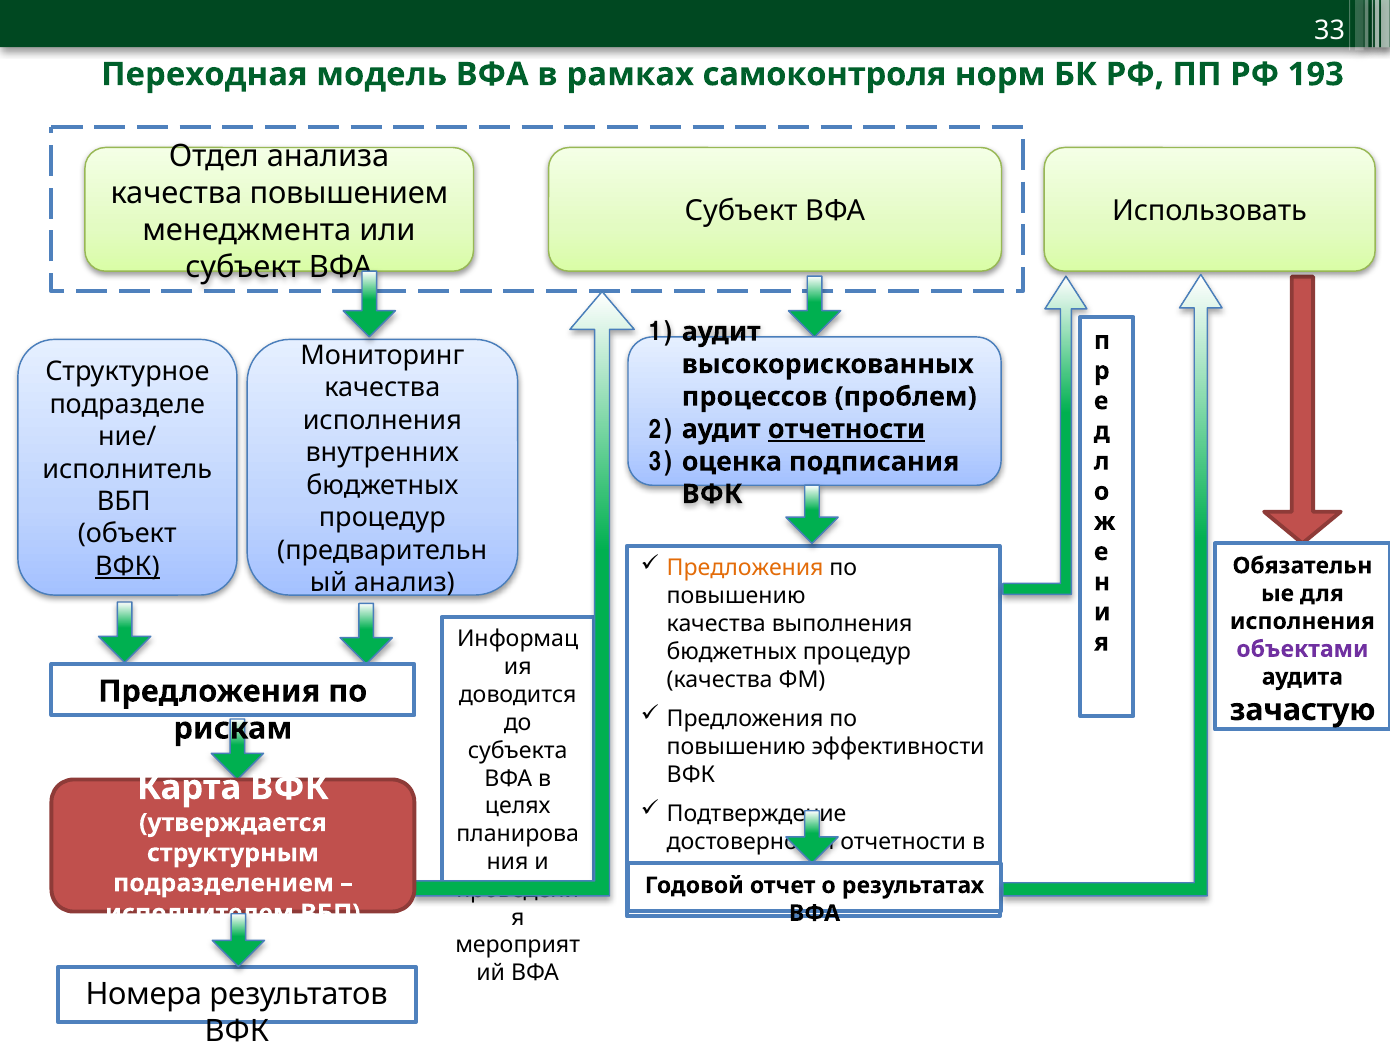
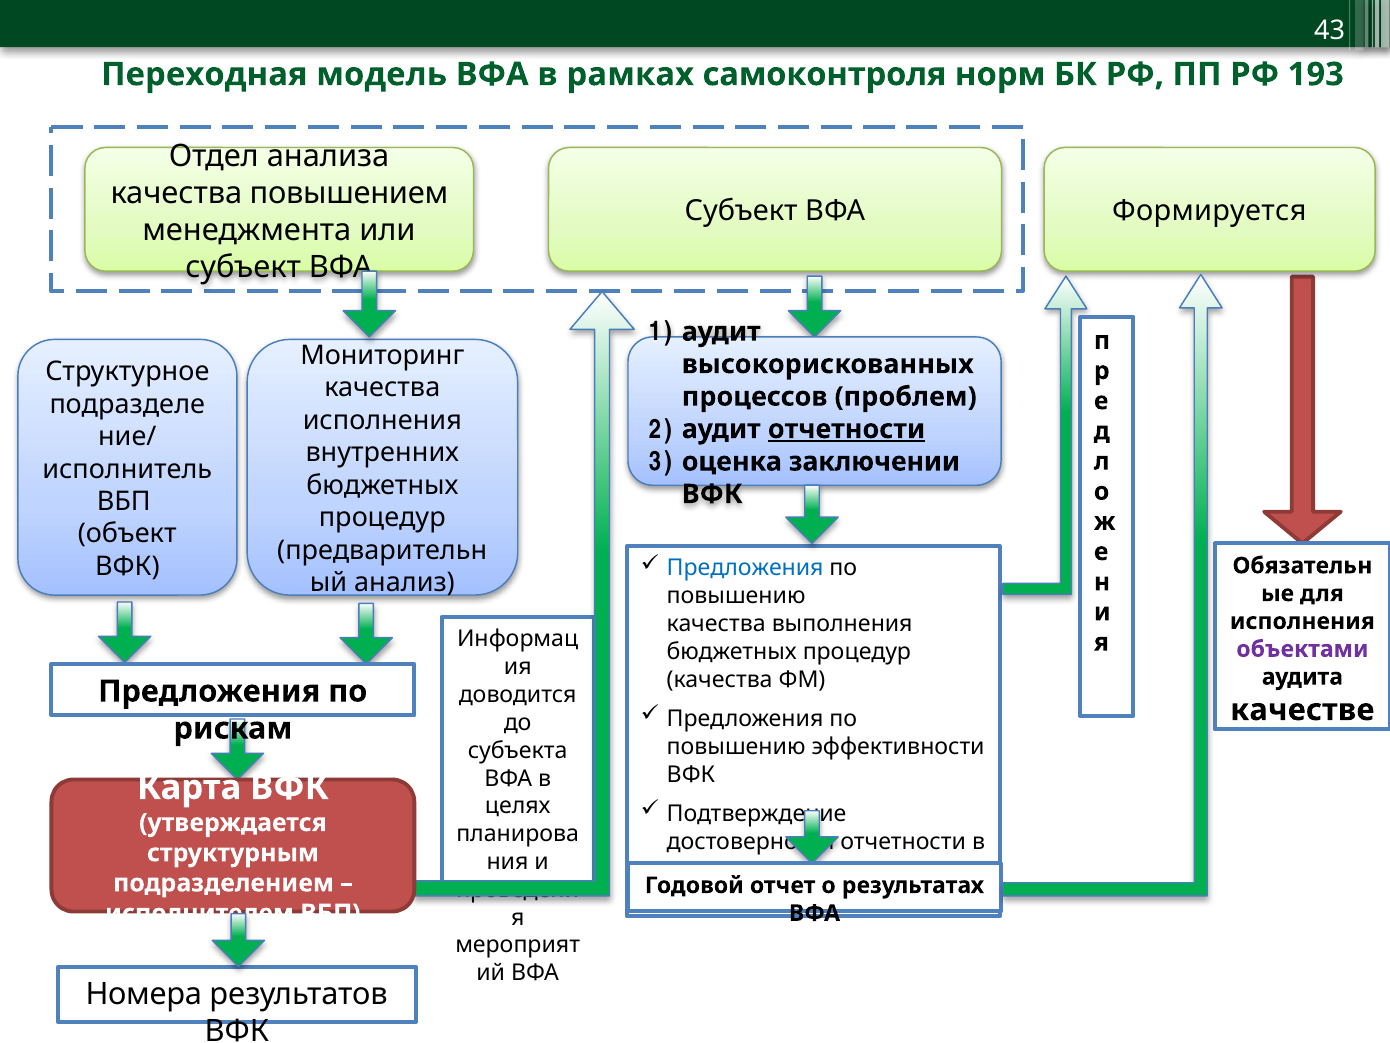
33: 33 -> 43 (1330, 31)
Использовать: Использовать -> Формируется (1209, 211)
подписания: подписания -> заключении (874, 461)
Предложения colour: orange -> blue (745, 568)
ВФК underline: present -> none (127, 566)
зачастую: зачастую -> качестве (1302, 710)
